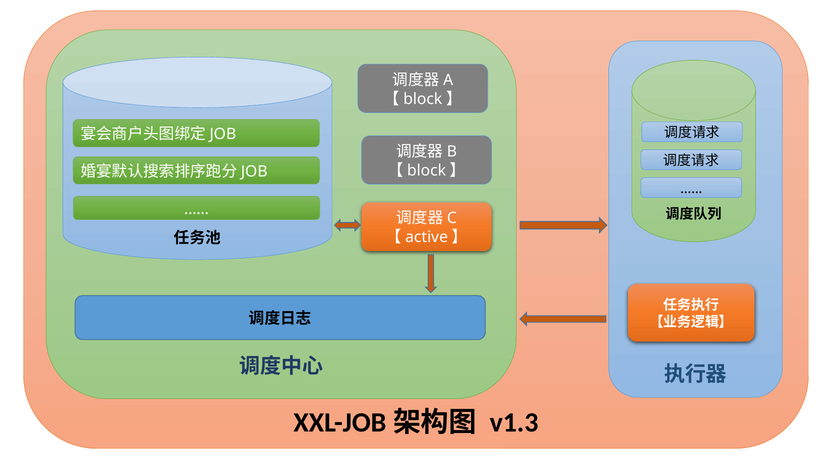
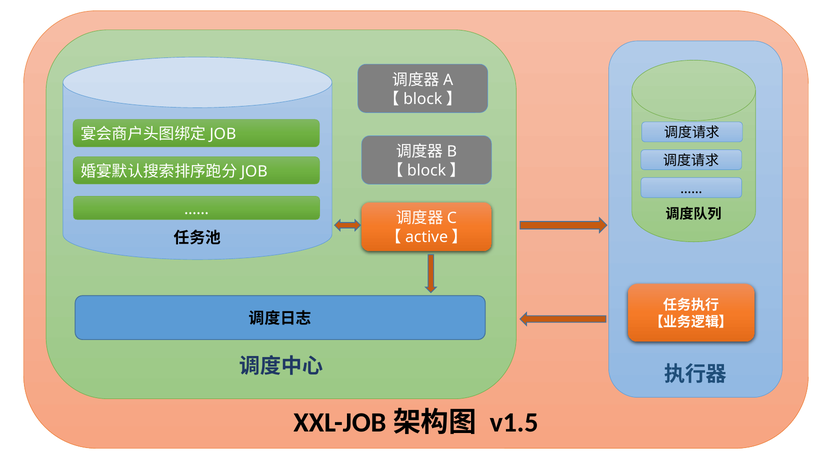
v1.3: v1.3 -> v1.5 (514, 422)
